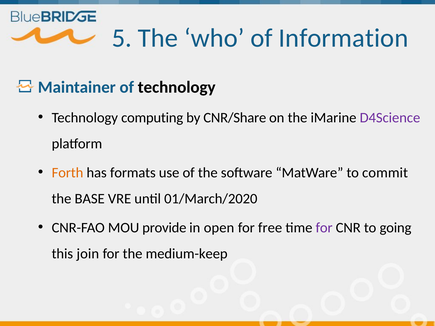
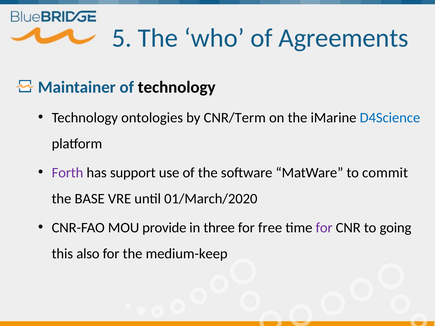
Information: Information -> Agreements (344, 38)
computing: computing -> ontologies (152, 118)
CNR/Share: CNR/Share -> CNR/Term (235, 118)
D4Science colour: purple -> blue (390, 118)
Forth colour: orange -> purple (67, 173)
formats: formats -> support (133, 173)
open: open -> three (219, 228)
join: join -> also (88, 254)
